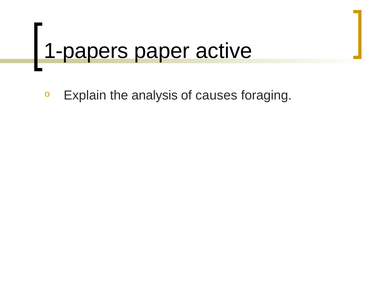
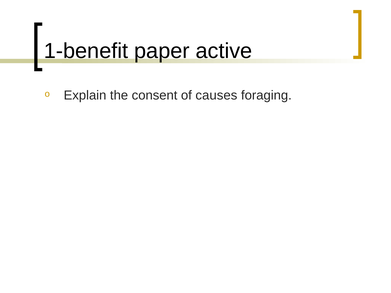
1-papers: 1-papers -> 1-benefit (86, 51)
analysis: analysis -> consent (155, 95)
